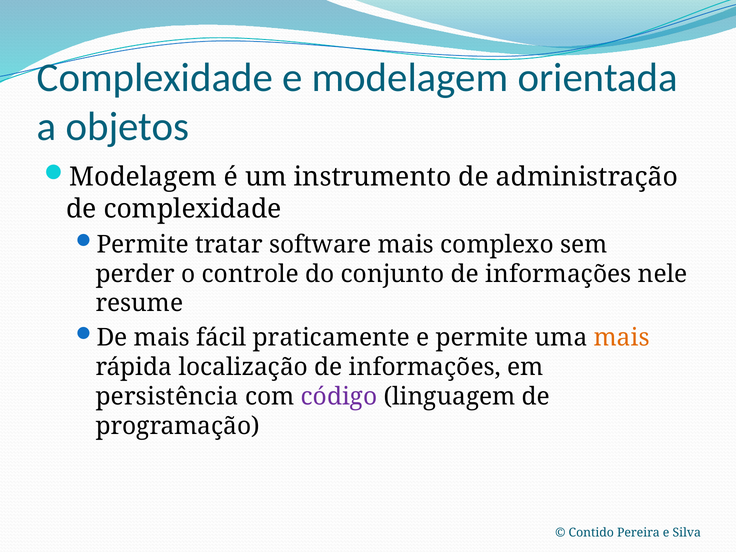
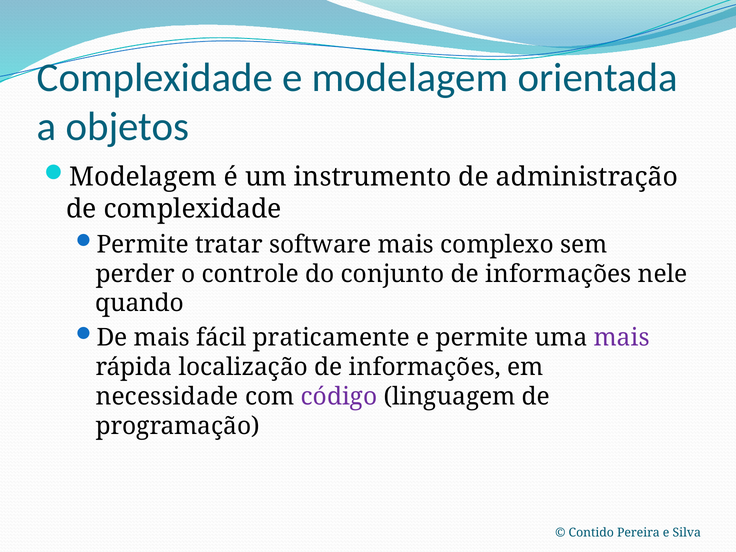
resume: resume -> quando (140, 303)
mais colour: orange -> purple (622, 338)
persistência: persistência -> necessidade (167, 397)
